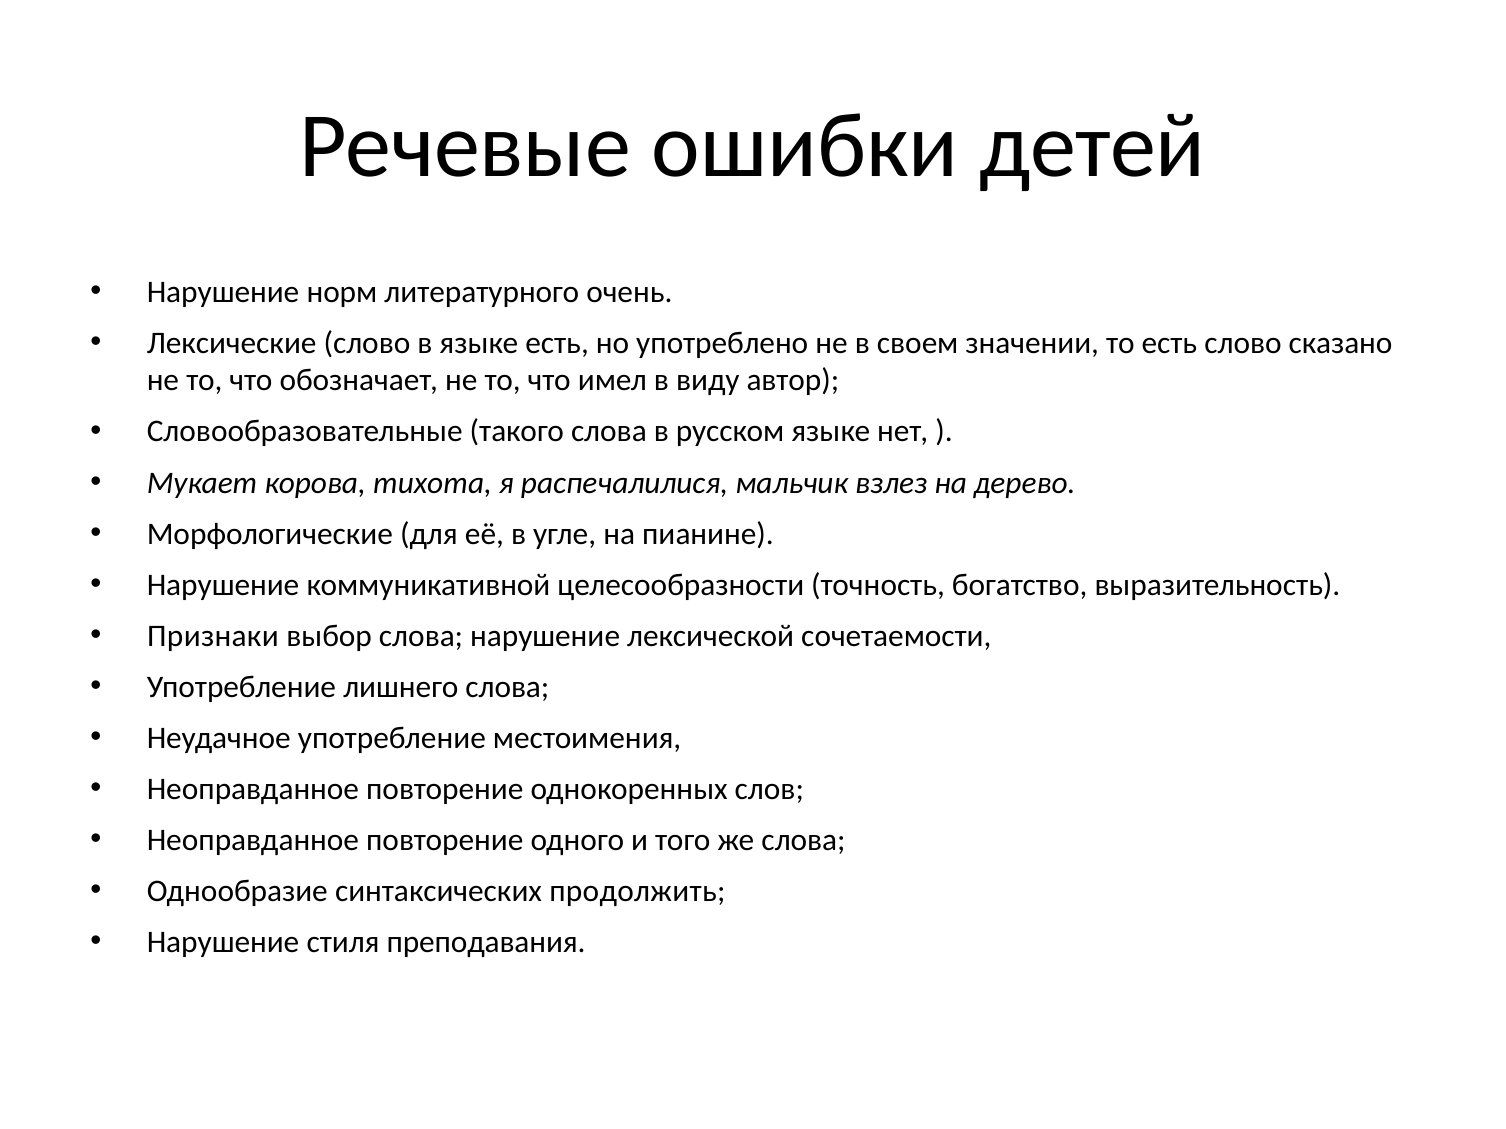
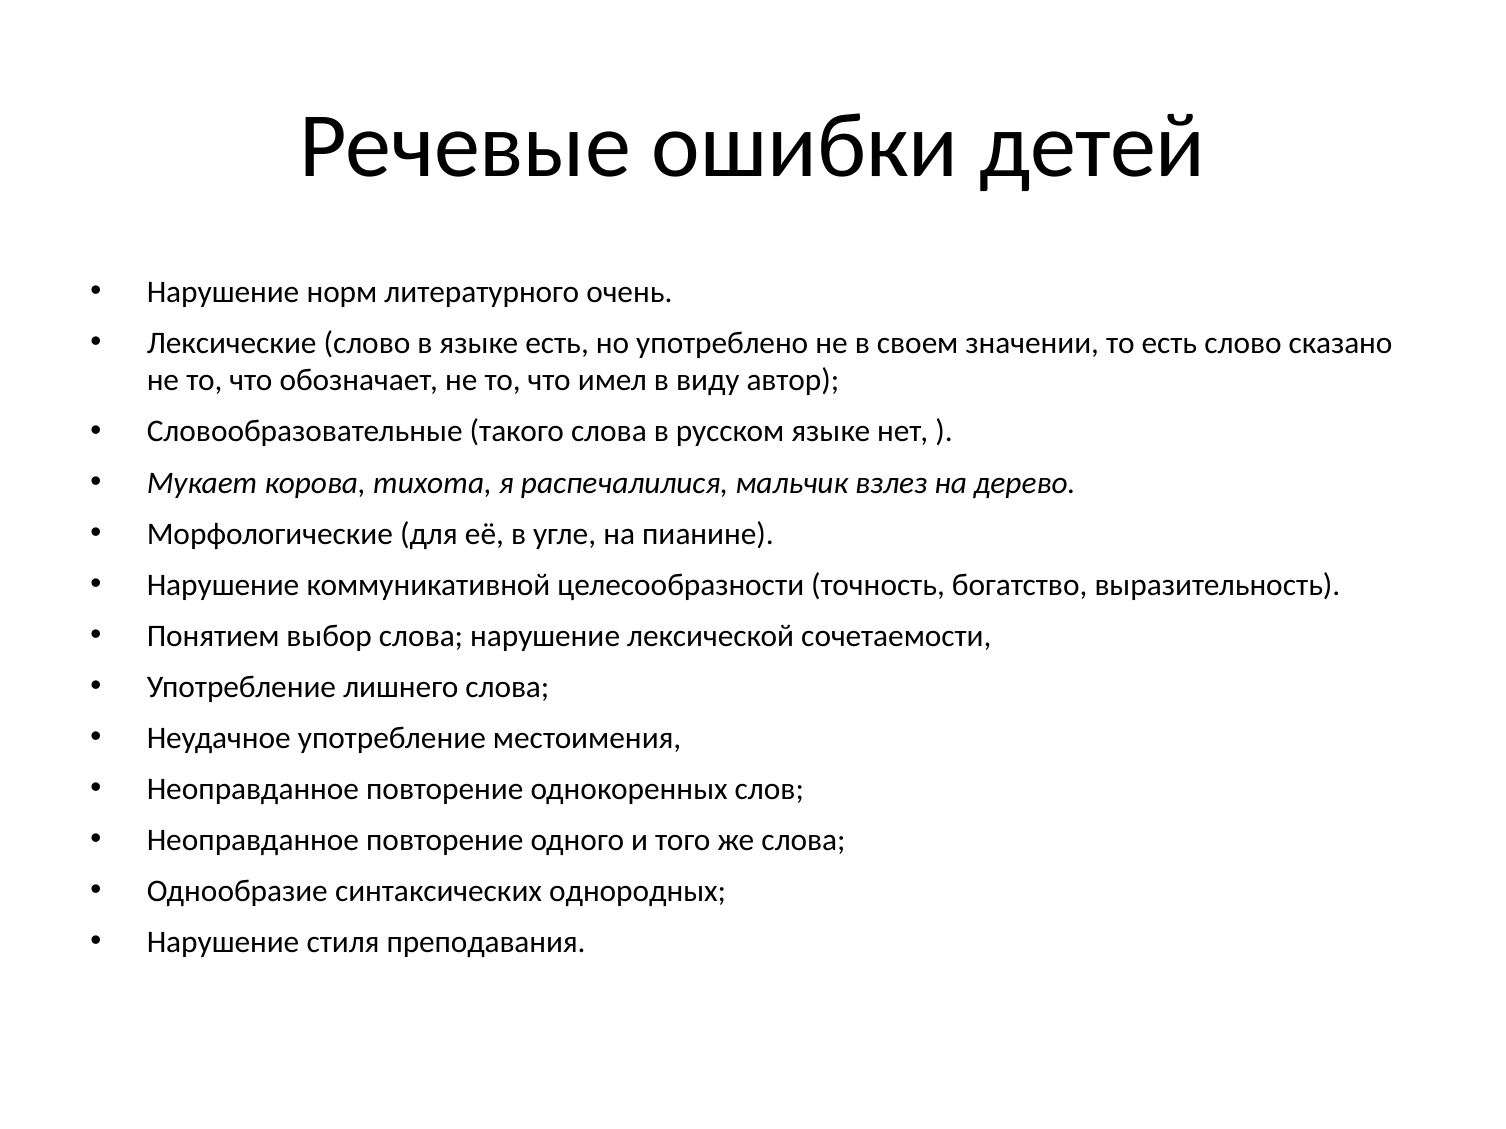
Признаки: Признаки -> Понятием (213, 636)
продолжить: продолжить -> однородных (638, 891)
